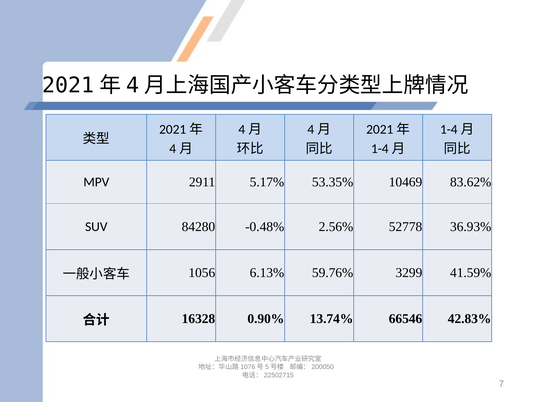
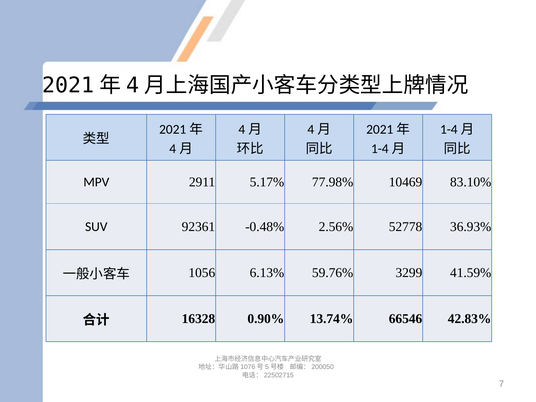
53.35%: 53.35% -> 77.98% (333, 182)
83.62%: 83.62% -> 83.10% (471, 182)
84280: 84280 -> 92361 (198, 227)
